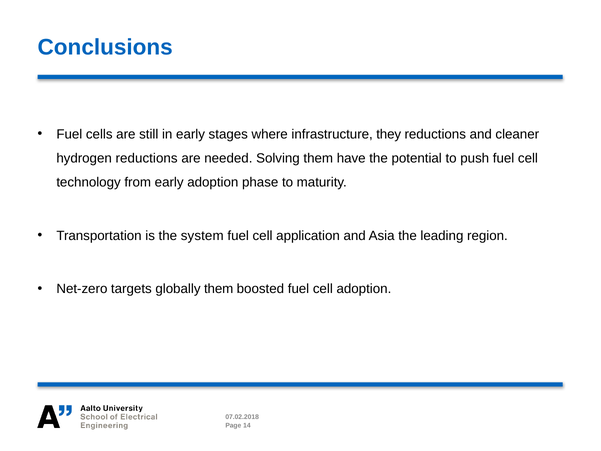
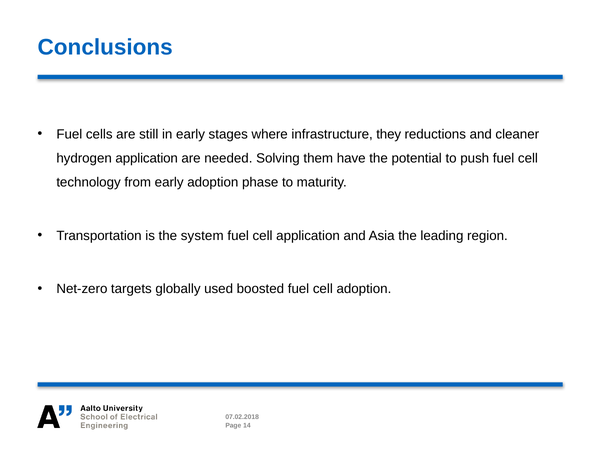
hydrogen reductions: reductions -> application (147, 158)
globally them: them -> used (219, 289)
